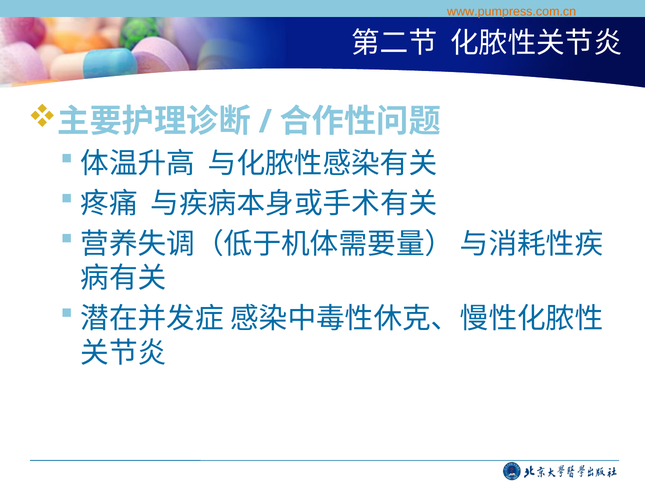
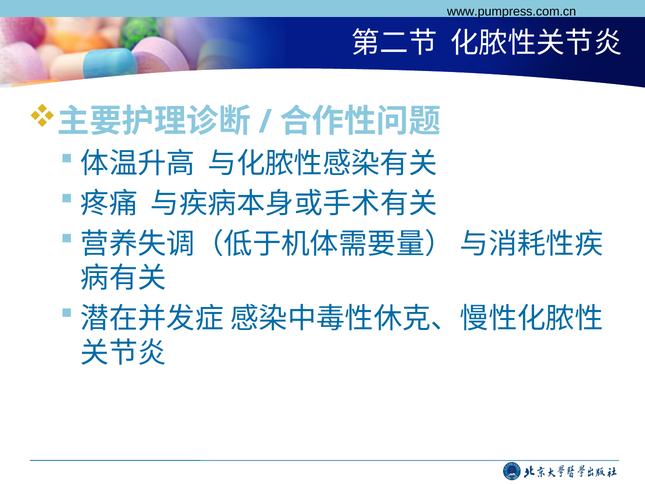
www.pumpress.com.cn colour: orange -> black (512, 12)
